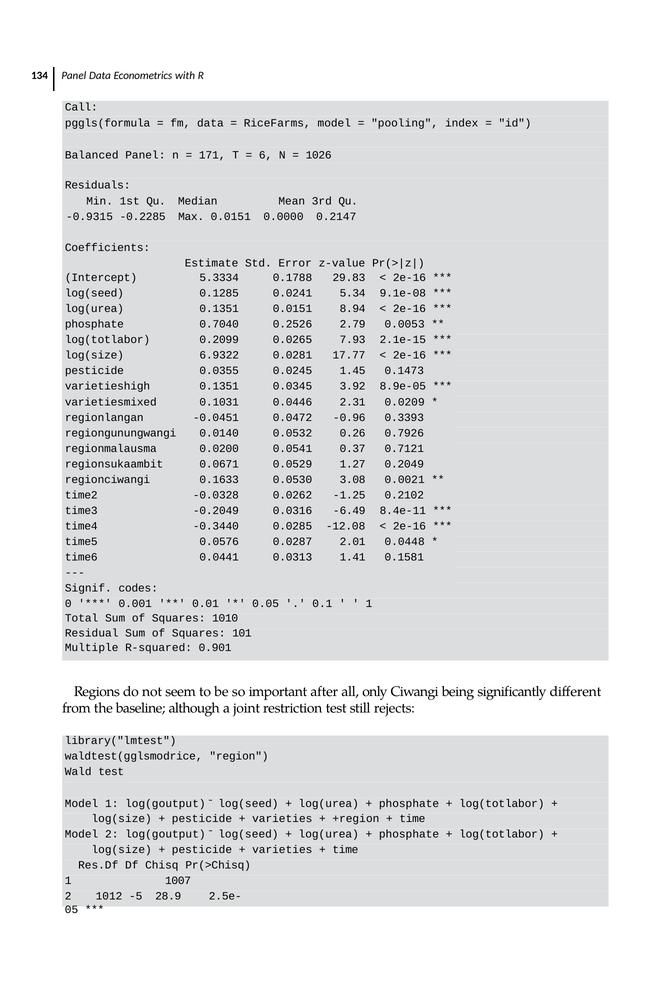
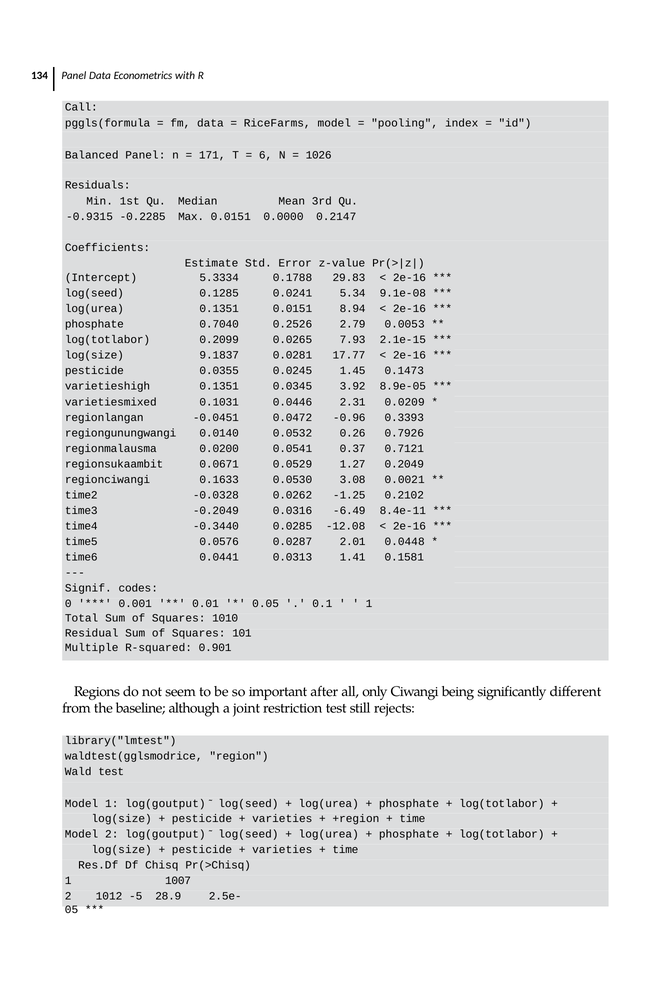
6.9322: 6.9322 -> 9.1837 (219, 355)
